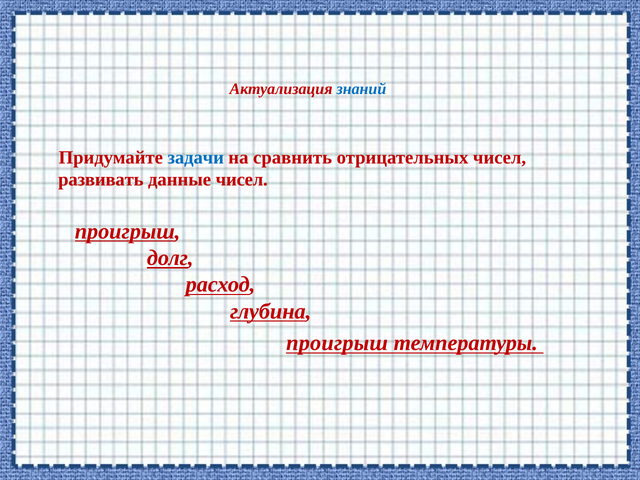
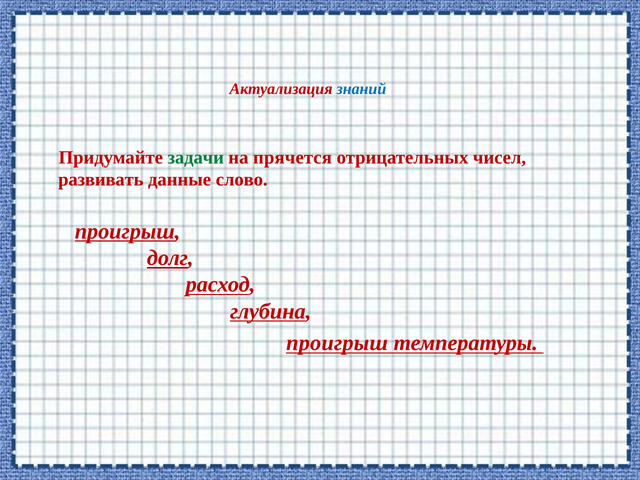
задачи colour: blue -> green (196, 157)
сравнить: сравнить -> прячется (292, 157)
данные чисел: чисел -> слово (242, 180)
